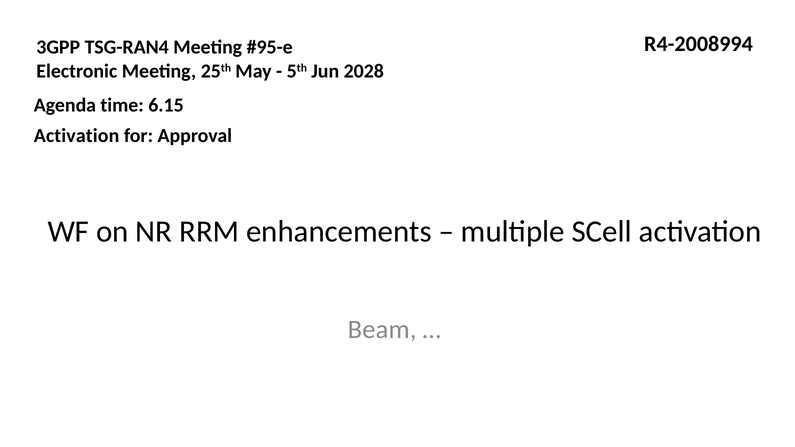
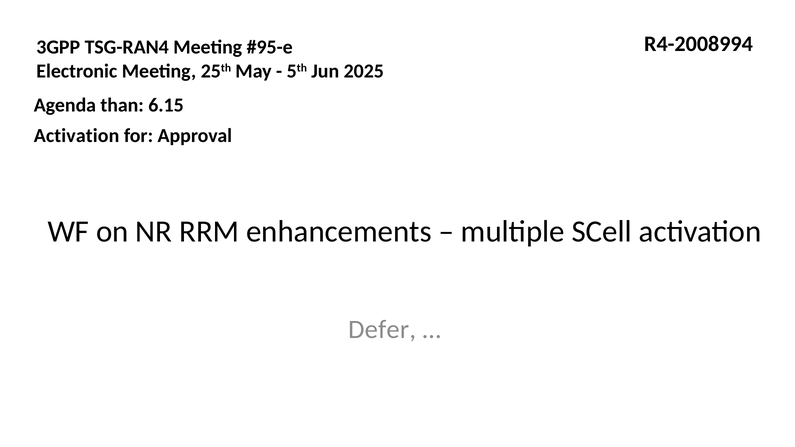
2028: 2028 -> 2025 (364, 71)
time: time -> than (122, 105)
Beam: Beam -> Defer (382, 330)
